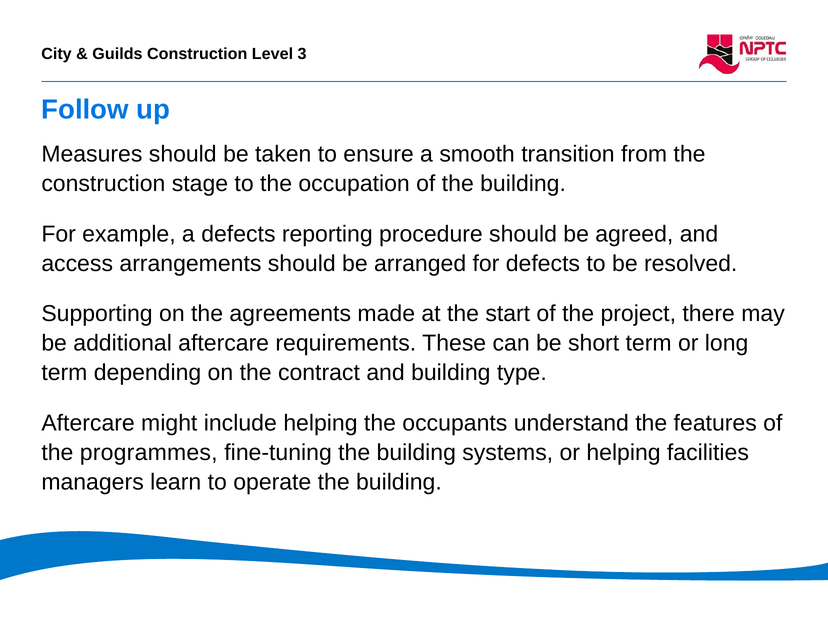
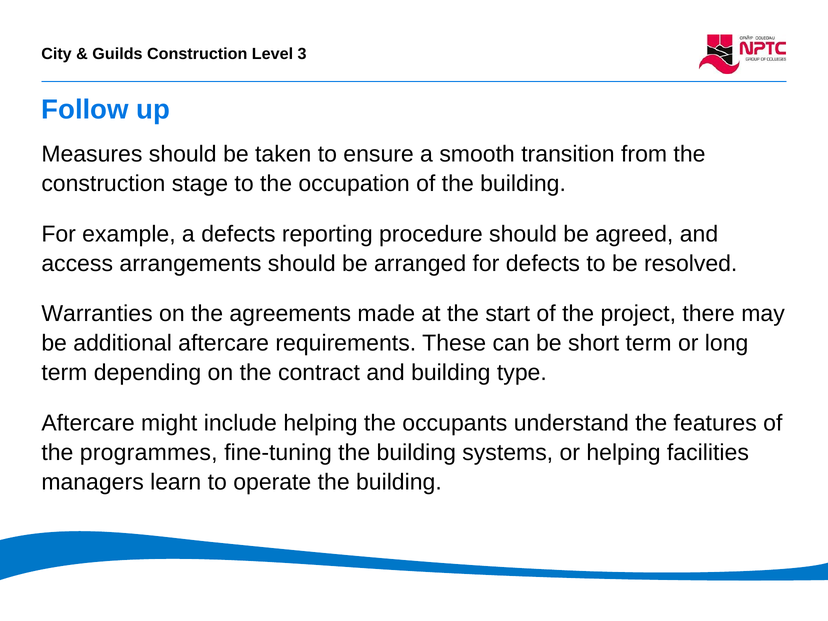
Supporting: Supporting -> Warranties (97, 314)
